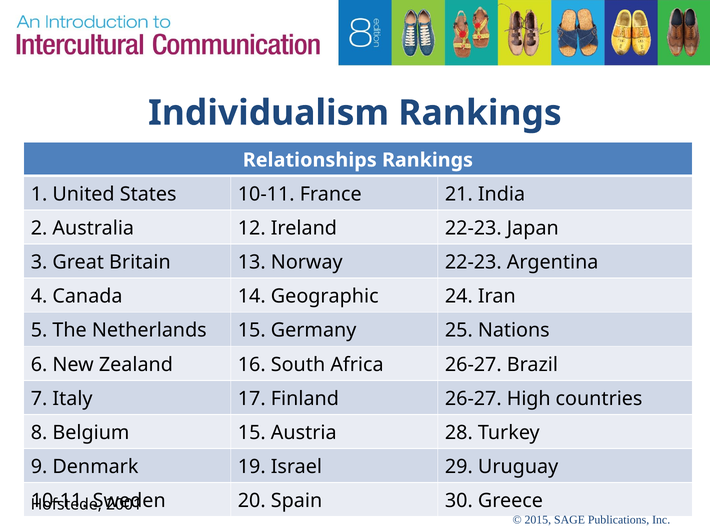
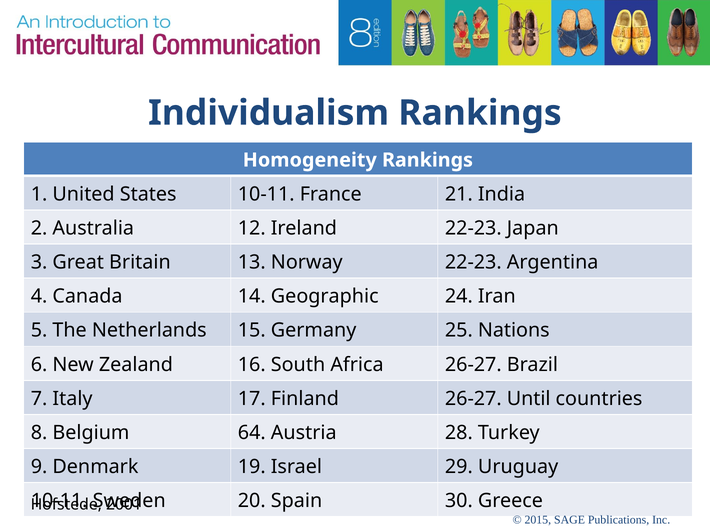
Relationships: Relationships -> Homogeneity (310, 160)
High: High -> Until (529, 399)
Belgium 15: 15 -> 64 (252, 433)
